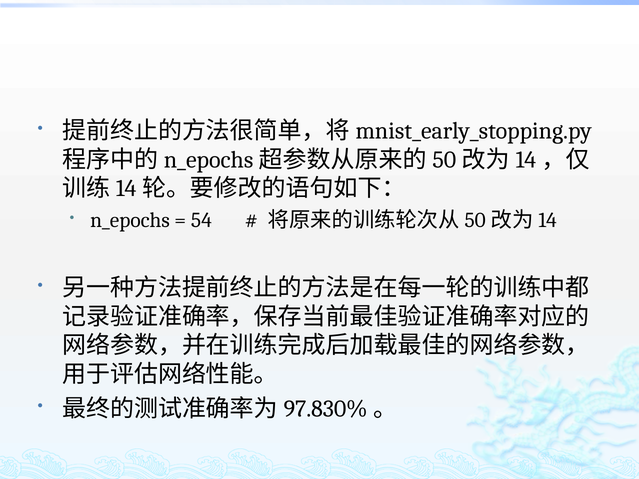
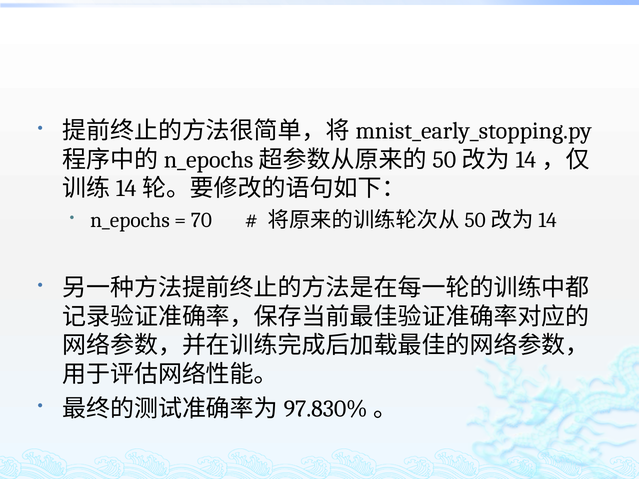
54: 54 -> 70 (201, 221)
